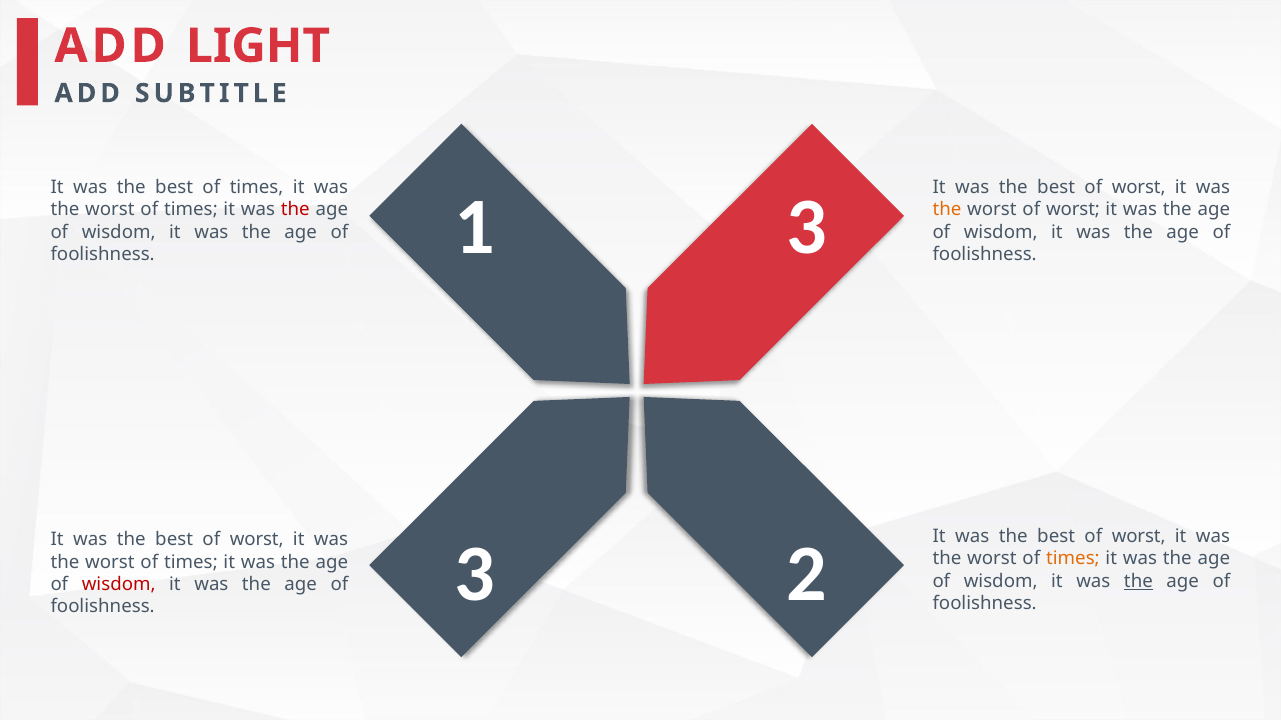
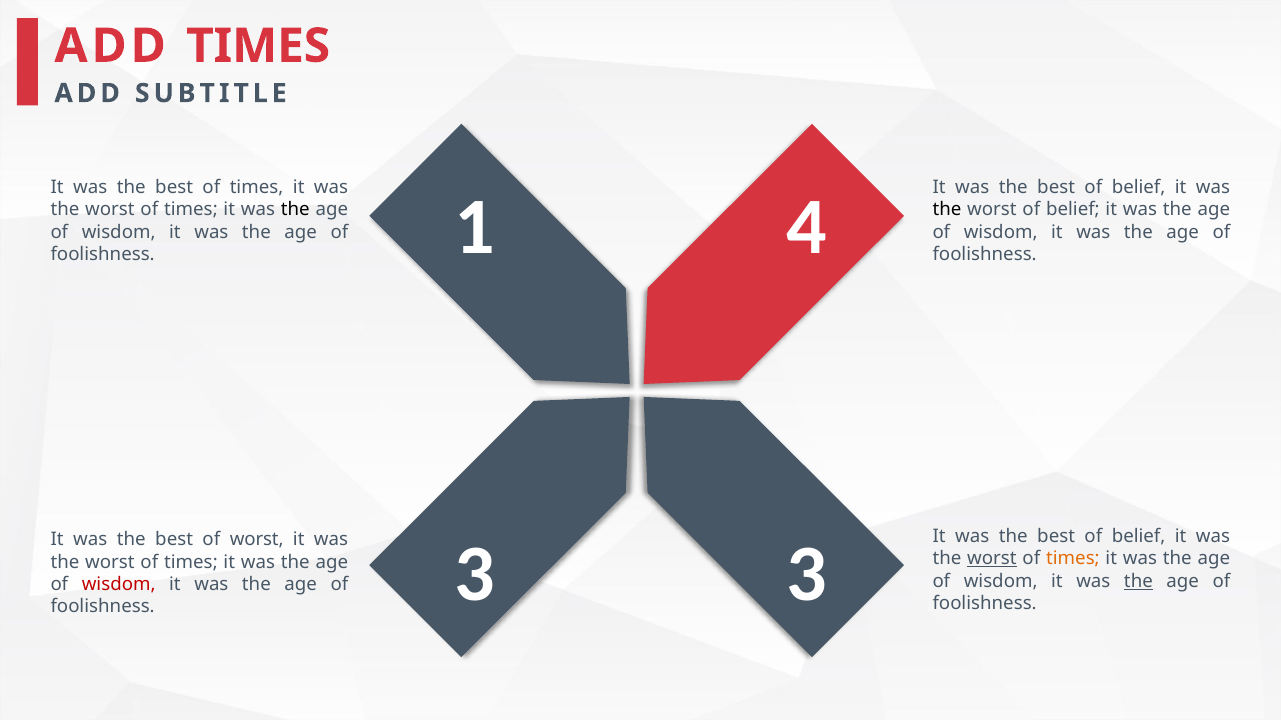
ADD LIGHT: LIGHT -> TIMES (258, 46)
worst: worst -> belief (1139, 187)
1 3: 3 -> 4 (807, 227)
the colour: red -> black (295, 210)
the colour: orange -> black (947, 210)
worst of worst: worst -> belief (1073, 210)
worst: worst -> belief (1139, 537)
3 2: 2 -> 3 (807, 575)
worst underline: none -> present (992, 559)
